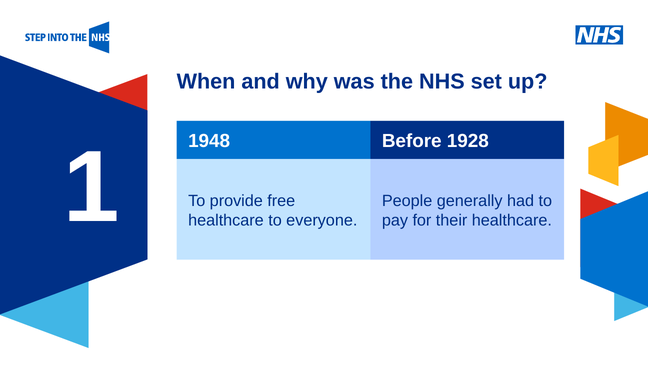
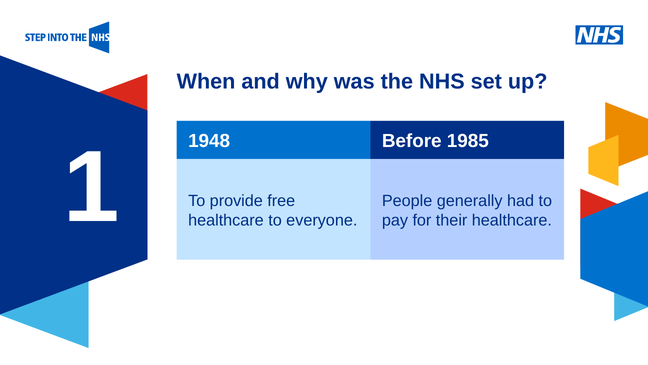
1928: 1928 -> 1985 (468, 141)
